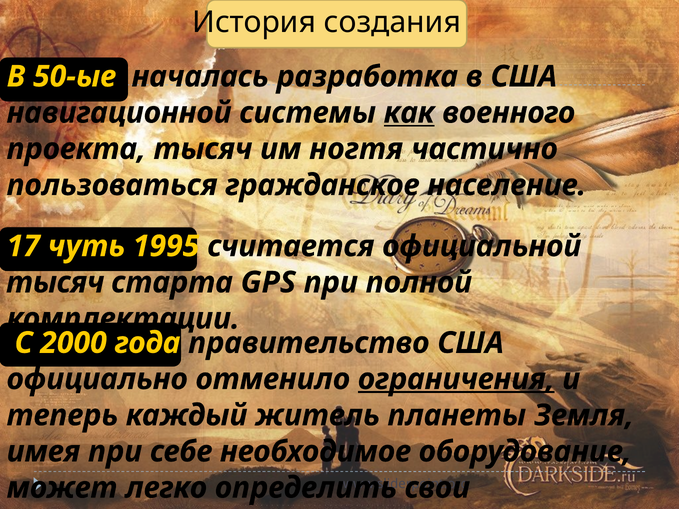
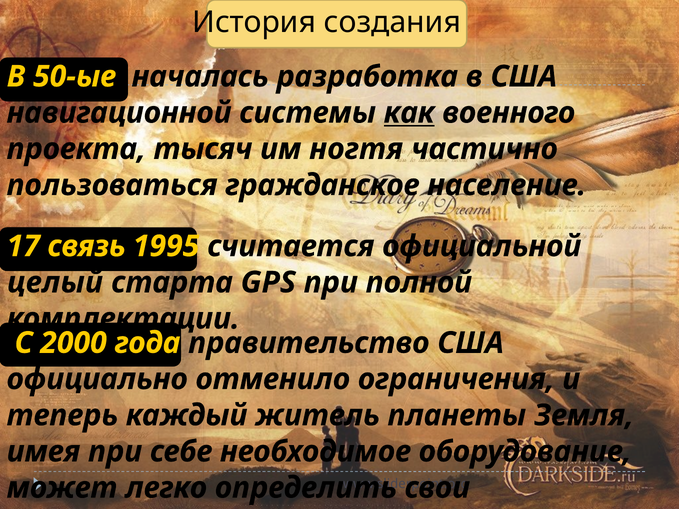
чуть: чуть -> связь (87, 246)
тысяч: тысяч -> целый (55, 283)
ограничения underline: present -> none (456, 379)
